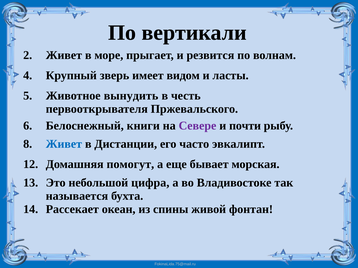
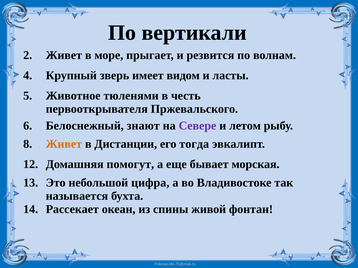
вынудить: вынудить -> тюленями (131, 96)
книги: книги -> знают (143, 126)
почти: почти -> летом (245, 126)
Живет colour: blue -> orange (64, 144)
часто: часто -> тогда (194, 144)
